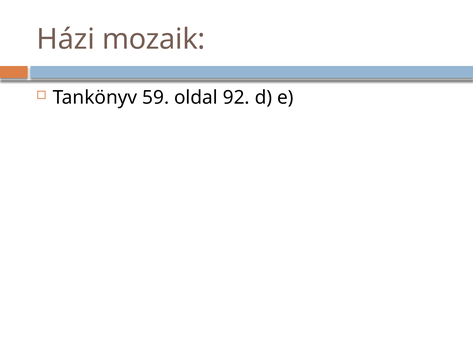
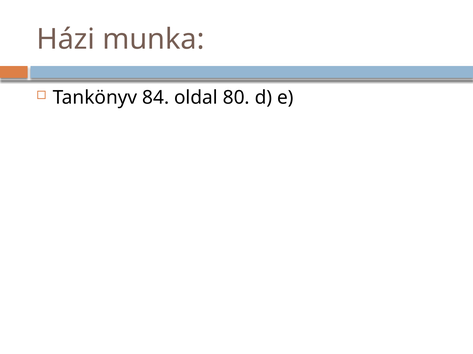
mozaik: mozaik -> munka (153, 39)
59: 59 -> 84 (156, 98)
92: 92 -> 80 (236, 98)
